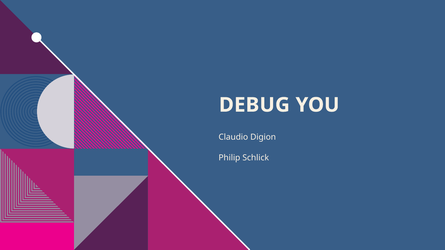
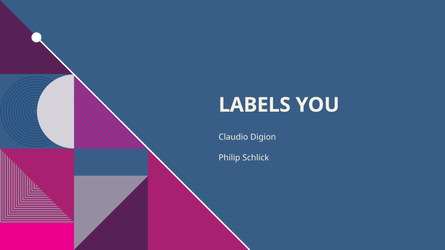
DEBUG: DEBUG -> LABELS (255, 105)
